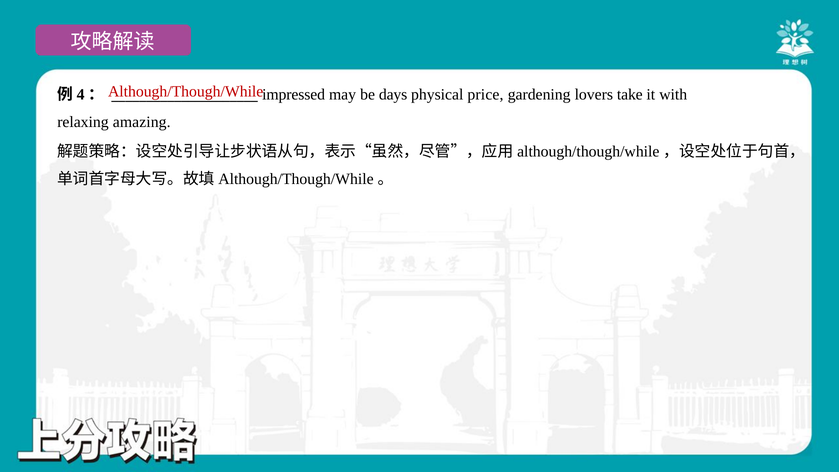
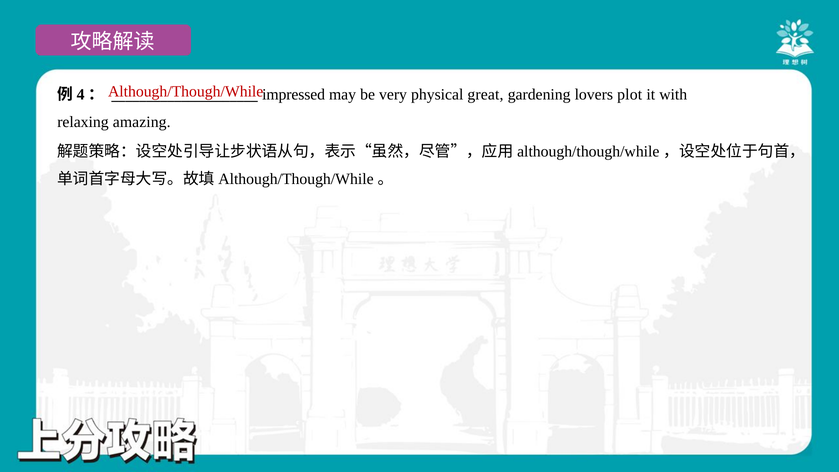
days: days -> very (393, 95)
price: price -> great (486, 95)
take: take -> plot (630, 95)
